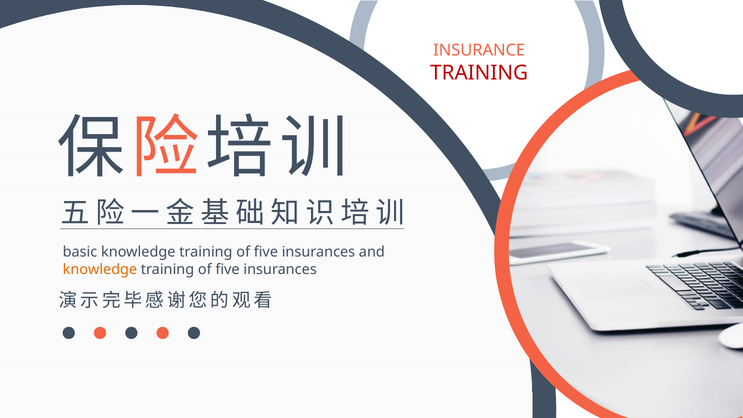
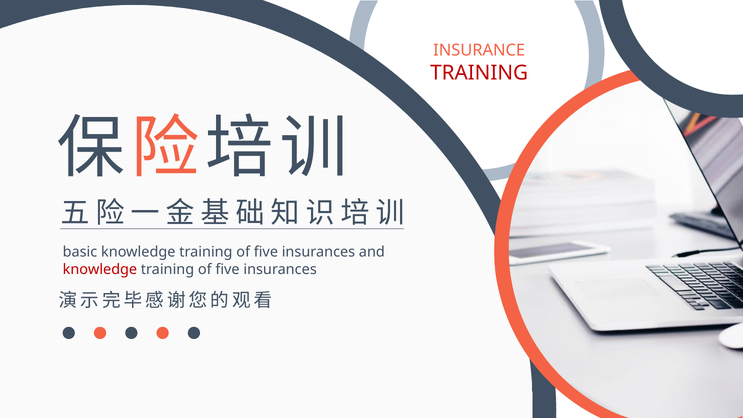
knowledge colour: orange -> red (100, 269)
